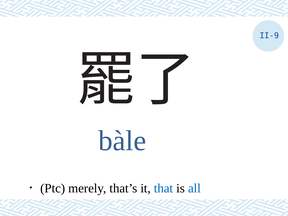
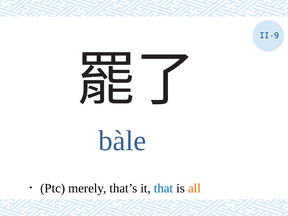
all colour: blue -> orange (194, 188)
